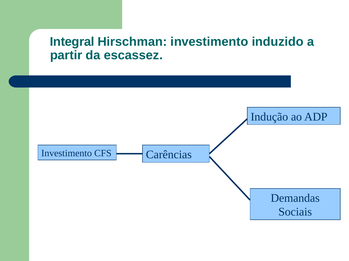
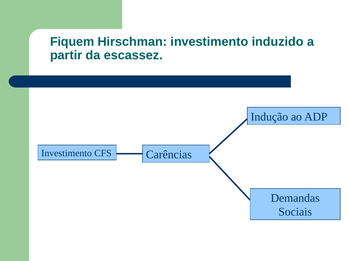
Integral: Integral -> Fiquem (72, 42)
